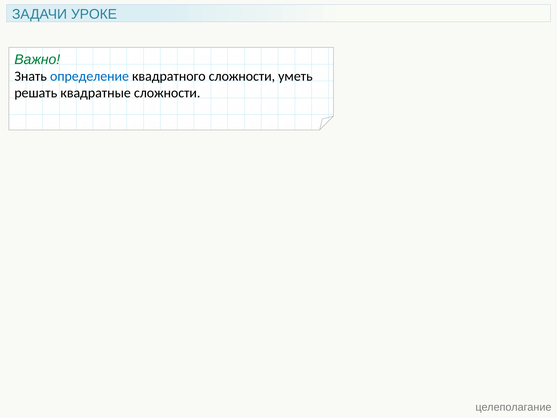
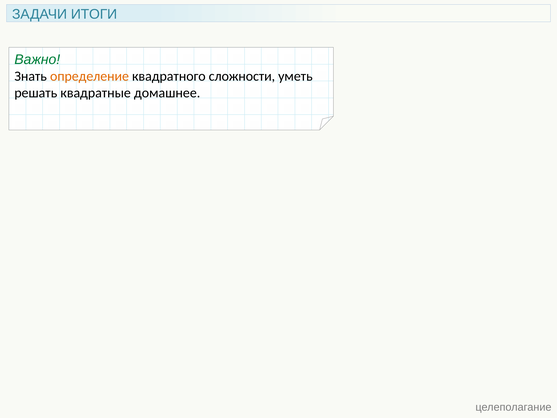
УРОКЕ: УРОКЕ -> ИТОГИ (94, 14)
определение colour: blue -> orange (89, 76)
квадратные сложности: сложности -> домашнее (167, 93)
